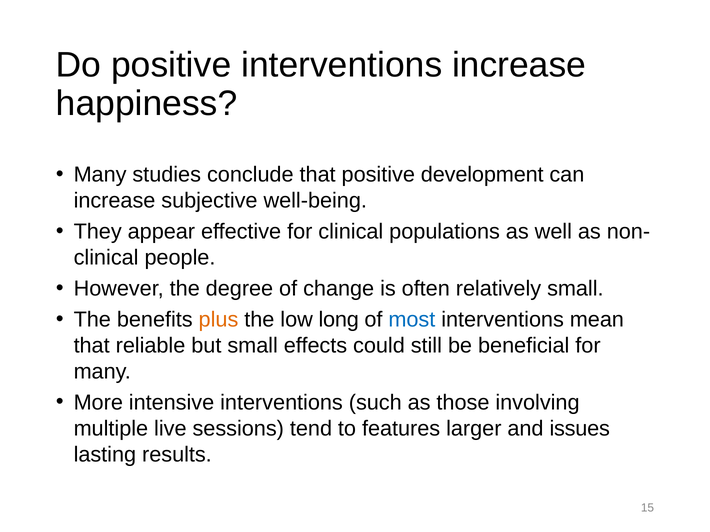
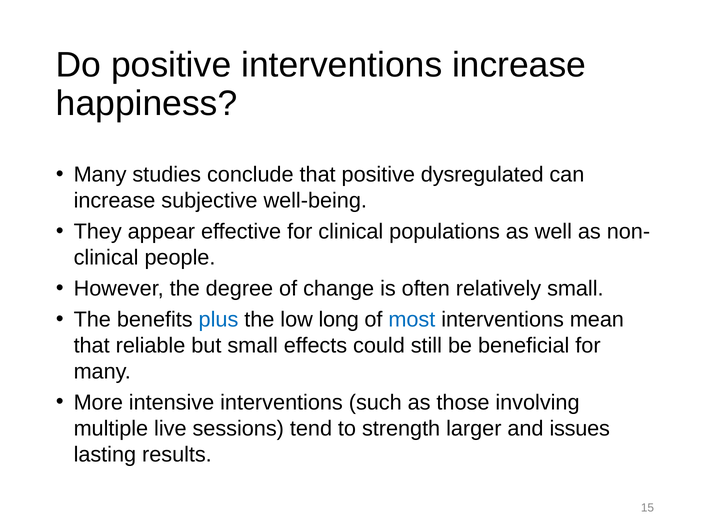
development: development -> dysregulated (482, 175)
plus colour: orange -> blue (218, 320)
features: features -> strength (401, 429)
